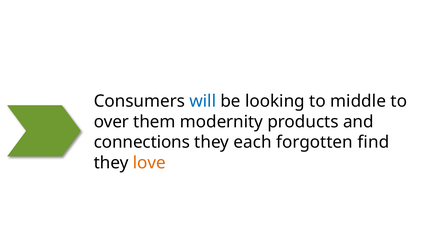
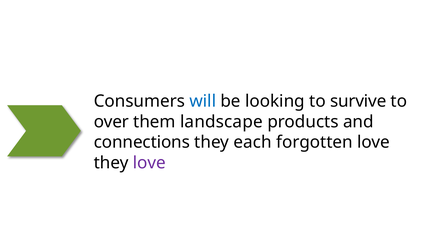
middle: middle -> survive (358, 101)
modernity: modernity -> landscape (221, 122)
forgotten find: find -> love (374, 143)
love colour: orange -> purple (149, 163)
